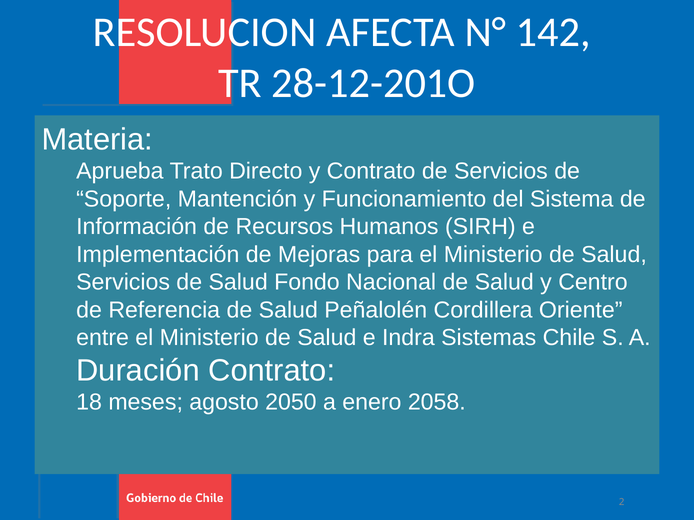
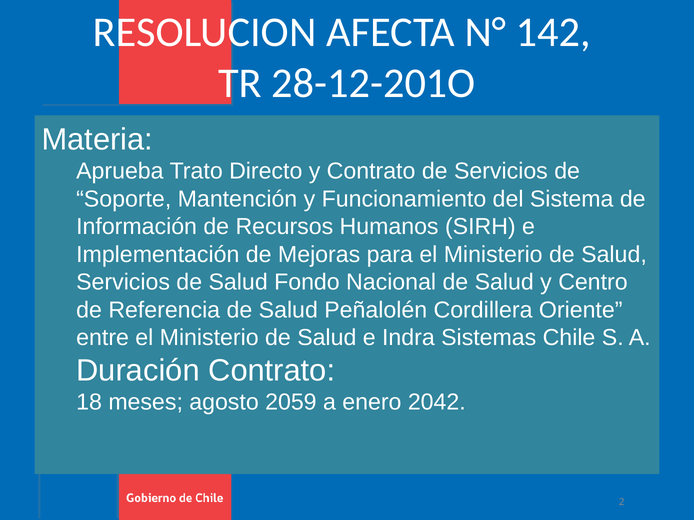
2050: 2050 -> 2059 (291, 403)
2058: 2058 -> 2042 (437, 403)
